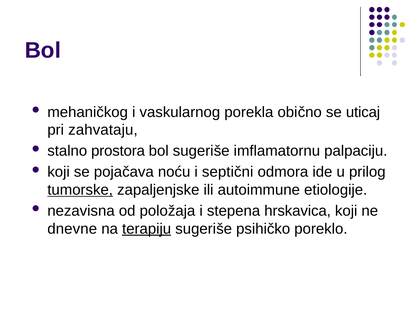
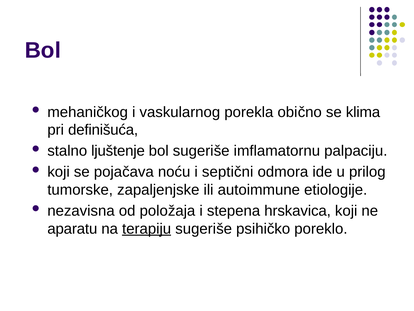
uticaj: uticaj -> klima (363, 112)
zahvataju: zahvataju -> definišuća (103, 130)
prostora: prostora -> ljuštenje (118, 151)
tumorske underline: present -> none (80, 190)
dnevne: dnevne -> aparatu (72, 228)
